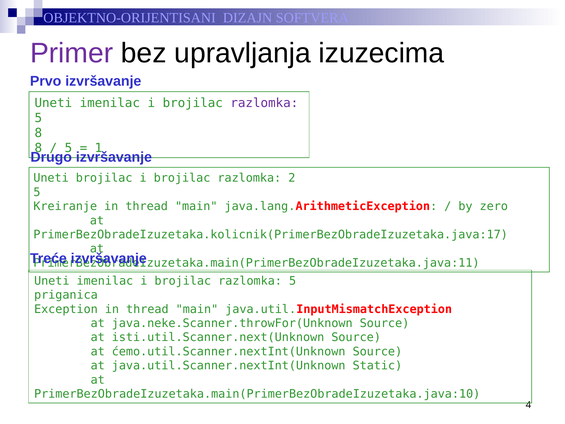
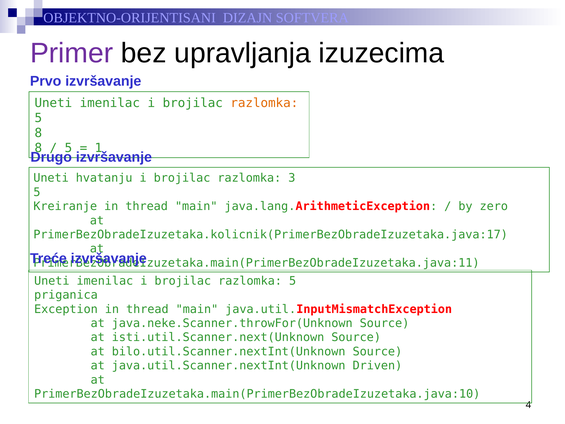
razlomka colour: purple -> orange (264, 103)
Uneti brojilac: brojilac -> hvatanju (104, 178)
2: 2 -> 3 (292, 178)
ćemo.util.Scanner.nextInt(Unknown: ćemo.util.Scanner.nextInt(Unknown -> bilo.util.Scanner.nextInt(Unknown (229, 351)
Static: Static -> Driven (377, 365)
